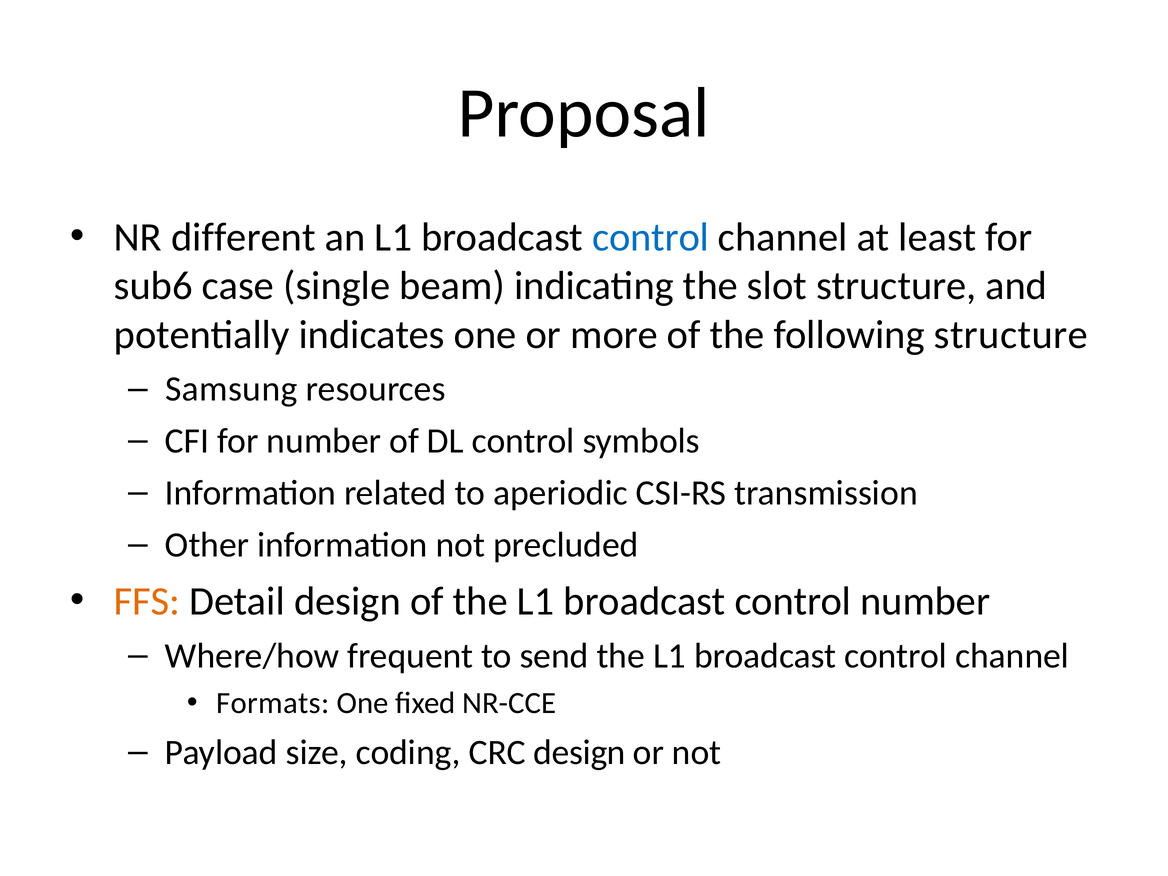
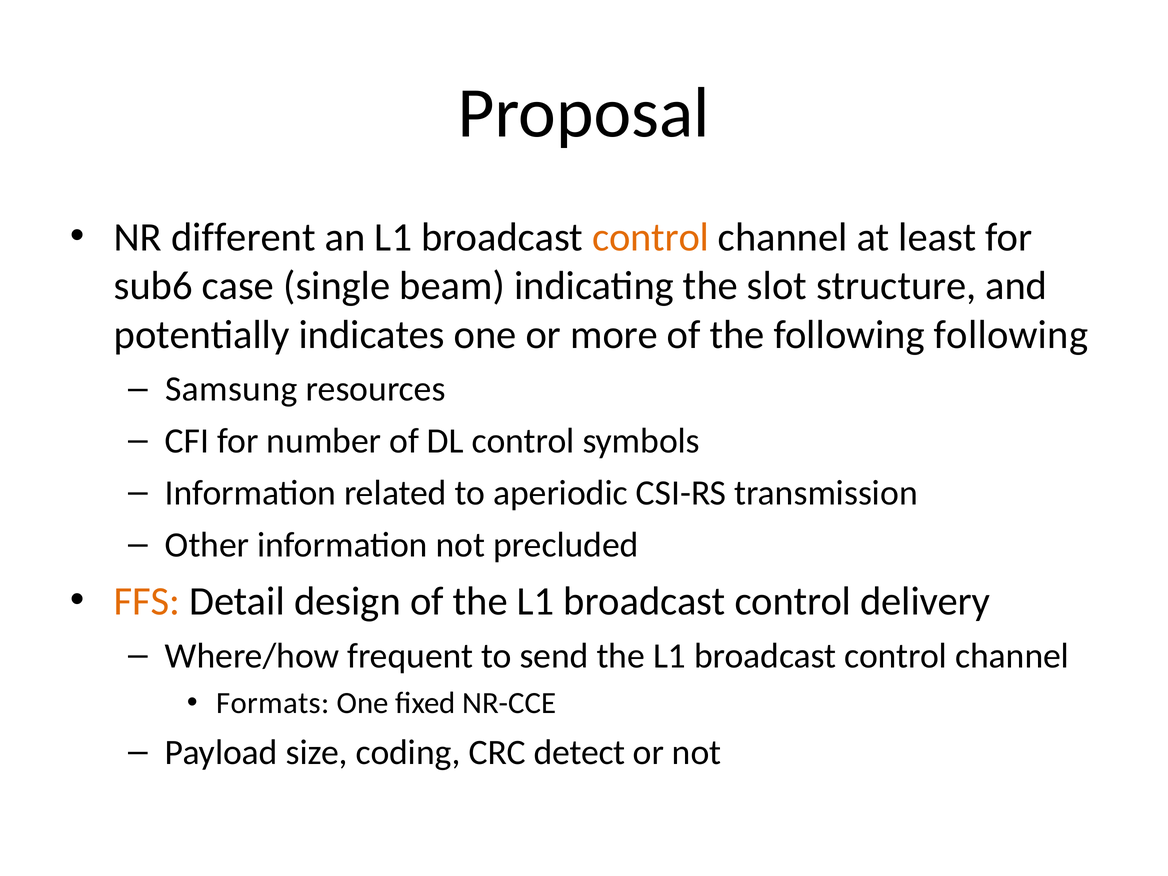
control colour: blue -> orange (651, 237)
following structure: structure -> following (1011, 335)
control number: number -> delivery (925, 601)
CRC design: design -> detect (580, 753)
